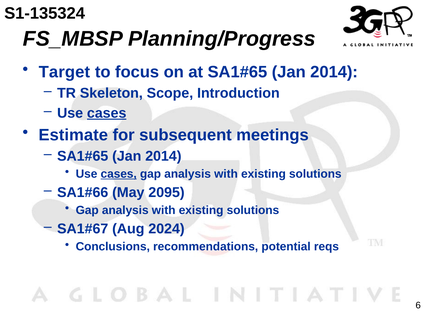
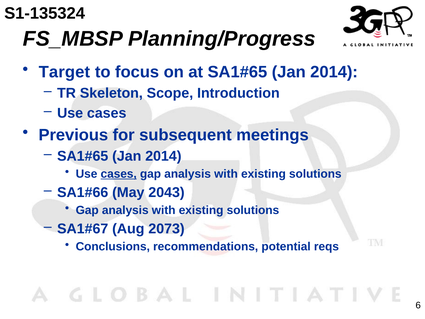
cases underline: present -> none (107, 113)
Estimate: Estimate -> Previous (73, 135)
2095: 2095 -> 2043 (167, 192)
2024: 2024 -> 2073 (166, 229)
